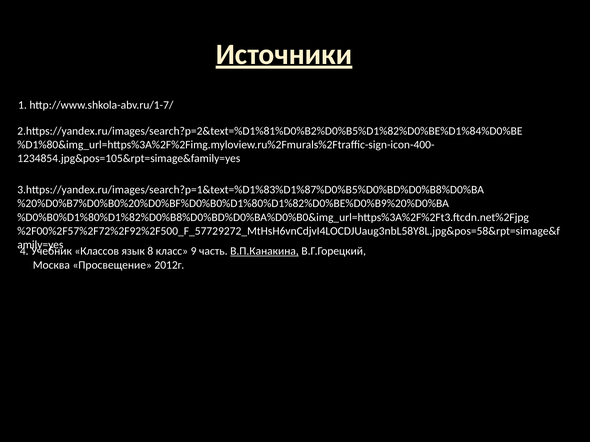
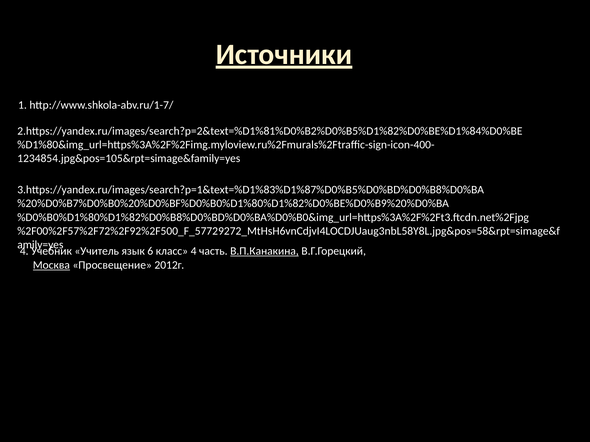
Классов: Классов -> Учитель (97, 251)
8: 8 -> 6 (150, 251)
класс 9: 9 -> 4 (194, 251)
Москва underline: none -> present (51, 265)
